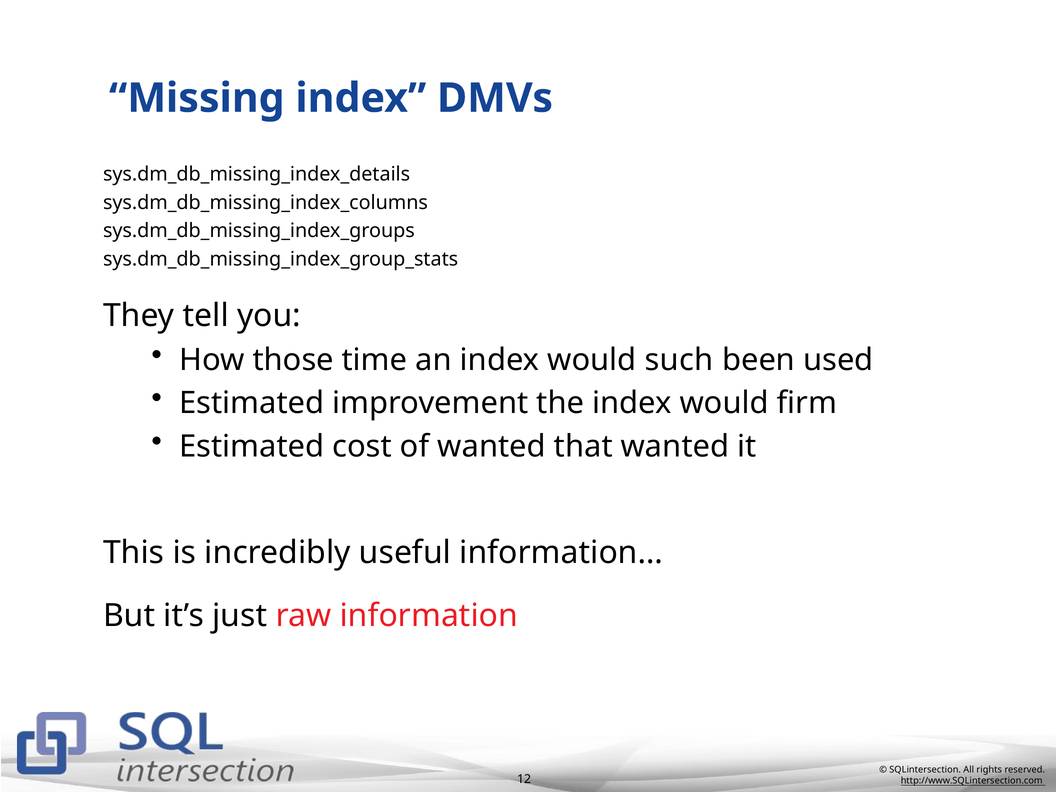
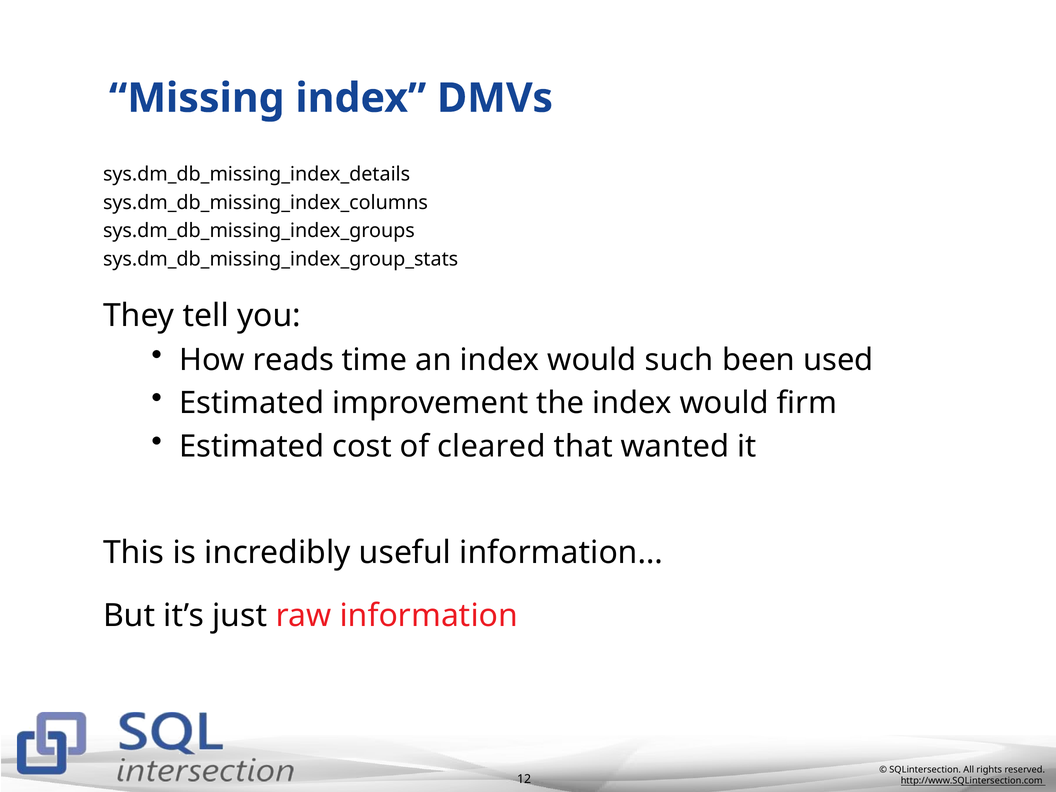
those: those -> reads (293, 360)
of wanted: wanted -> cleared (491, 447)
